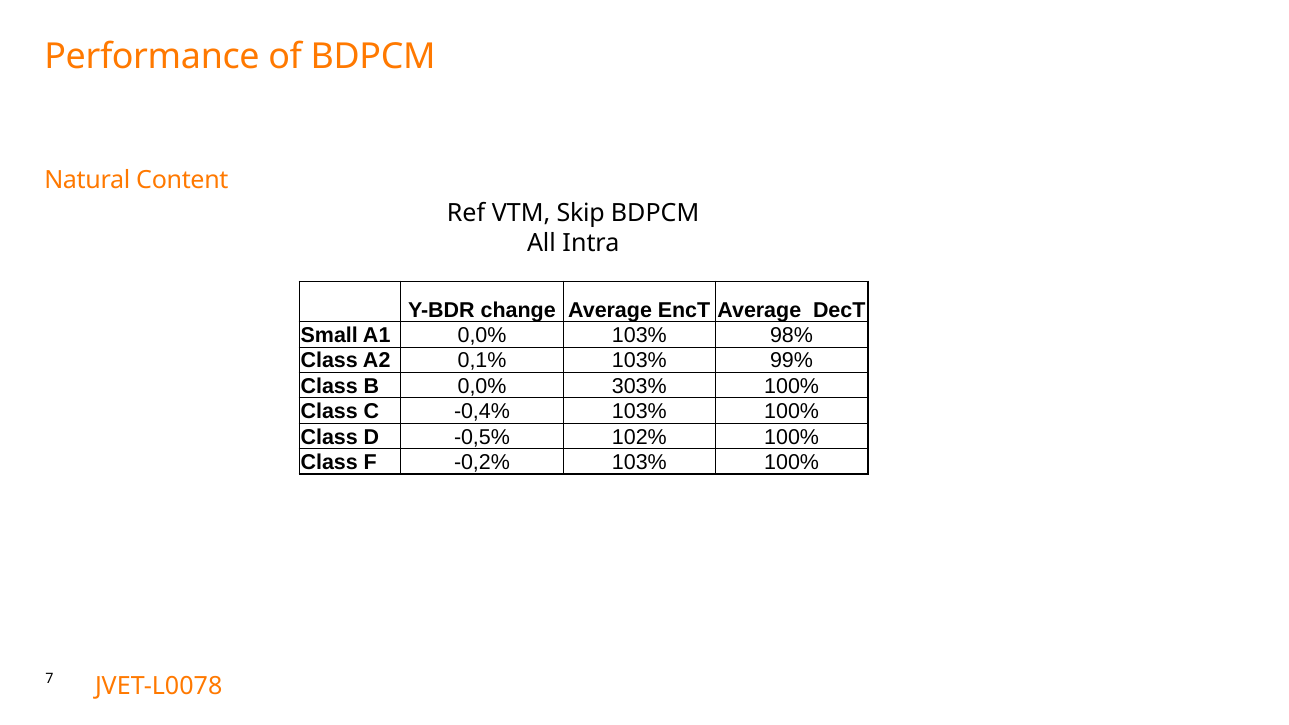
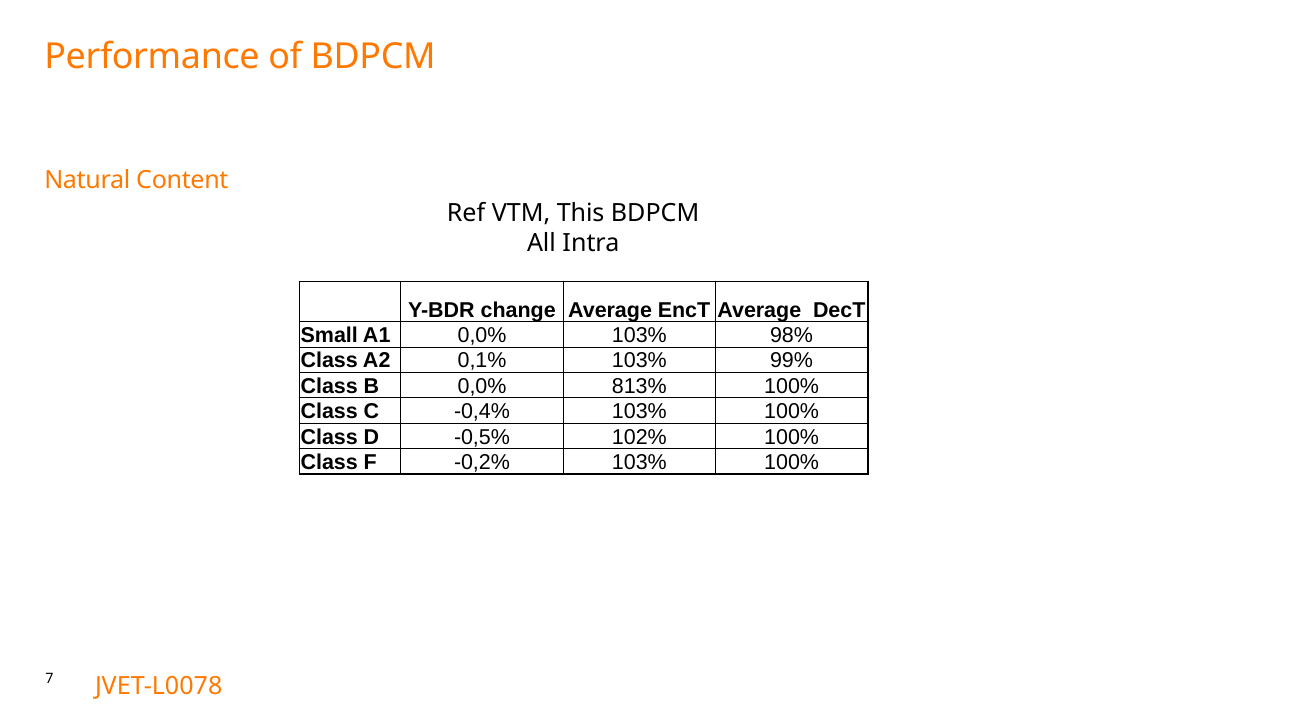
Skip: Skip -> This (581, 213)
303%: 303% -> 813% (639, 386)
